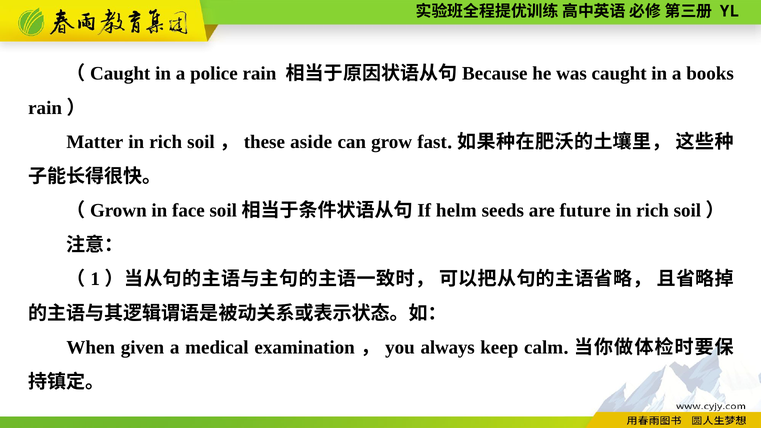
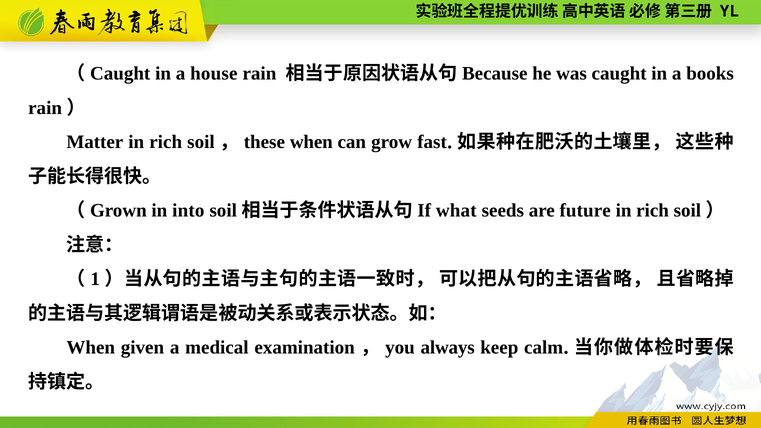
police: police -> house (214, 74)
these aside: aside -> when (311, 142)
face: face -> into (188, 211)
helm: helm -> what (456, 211)
